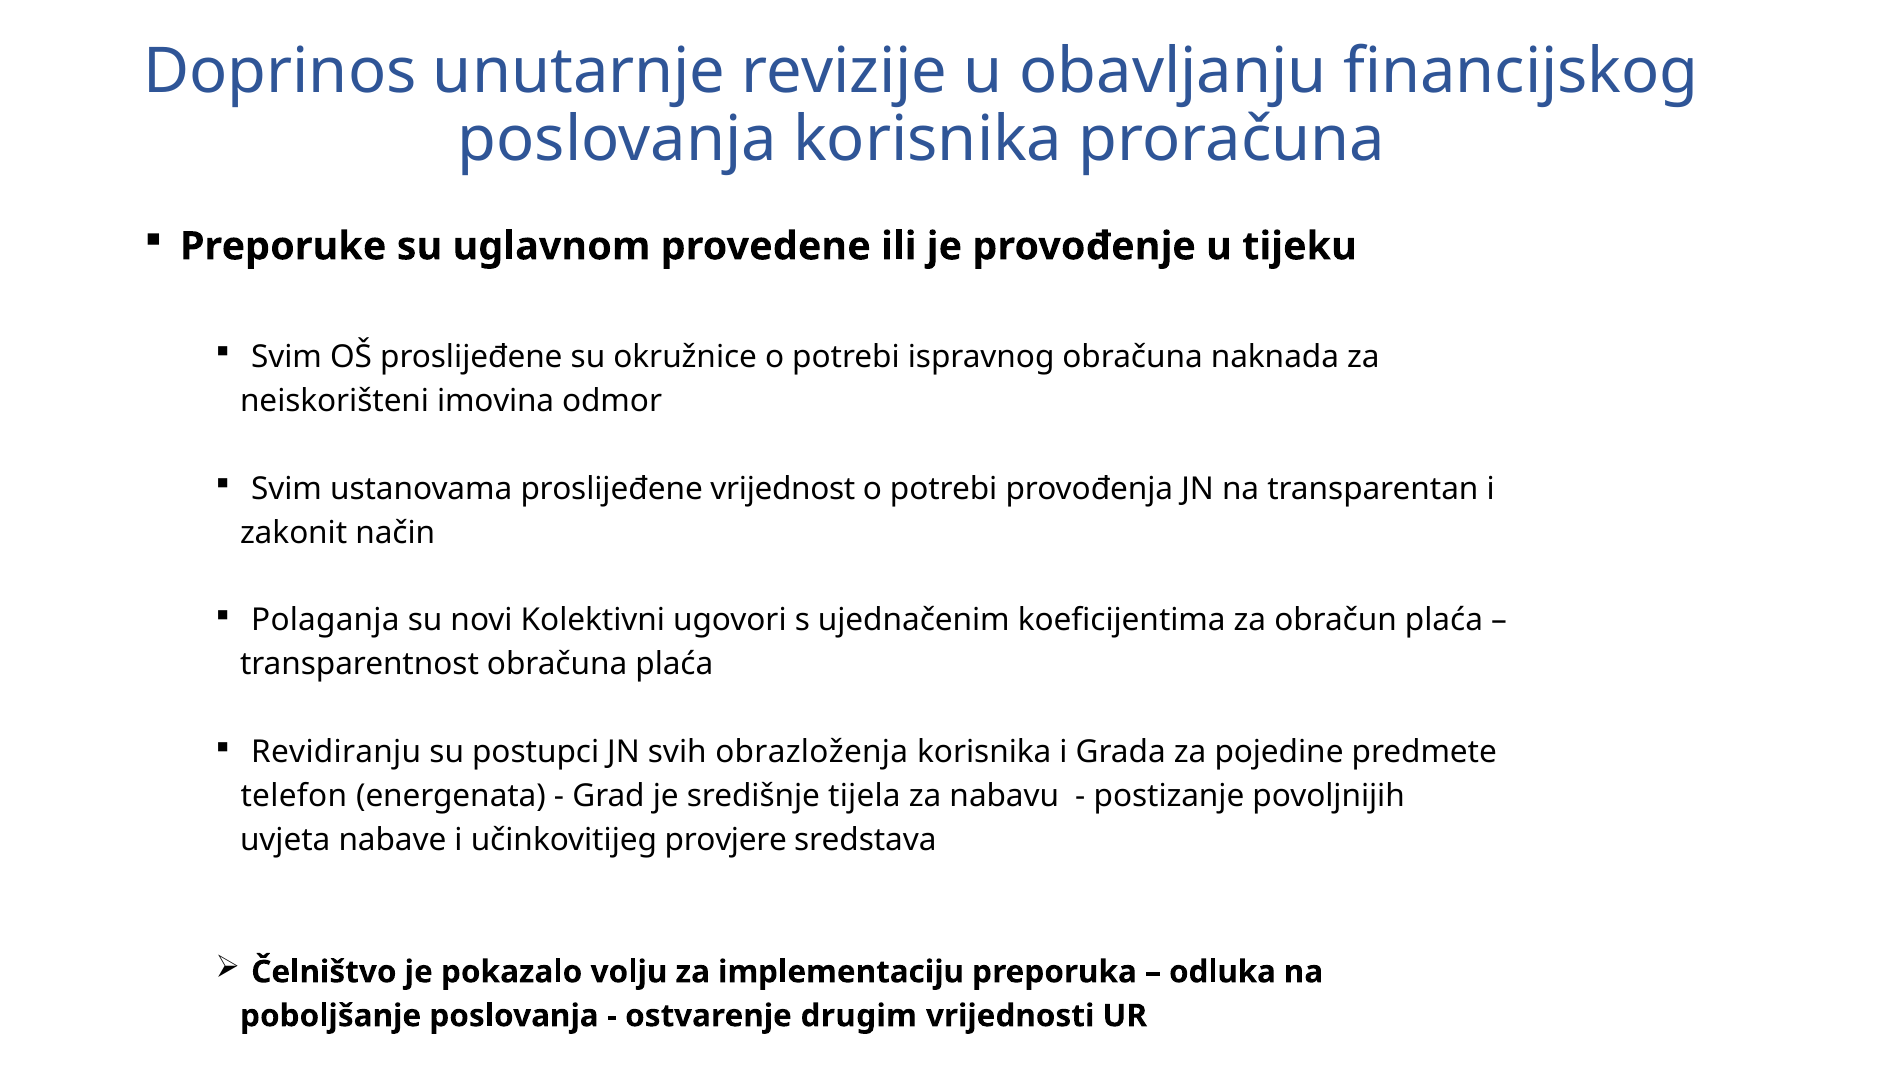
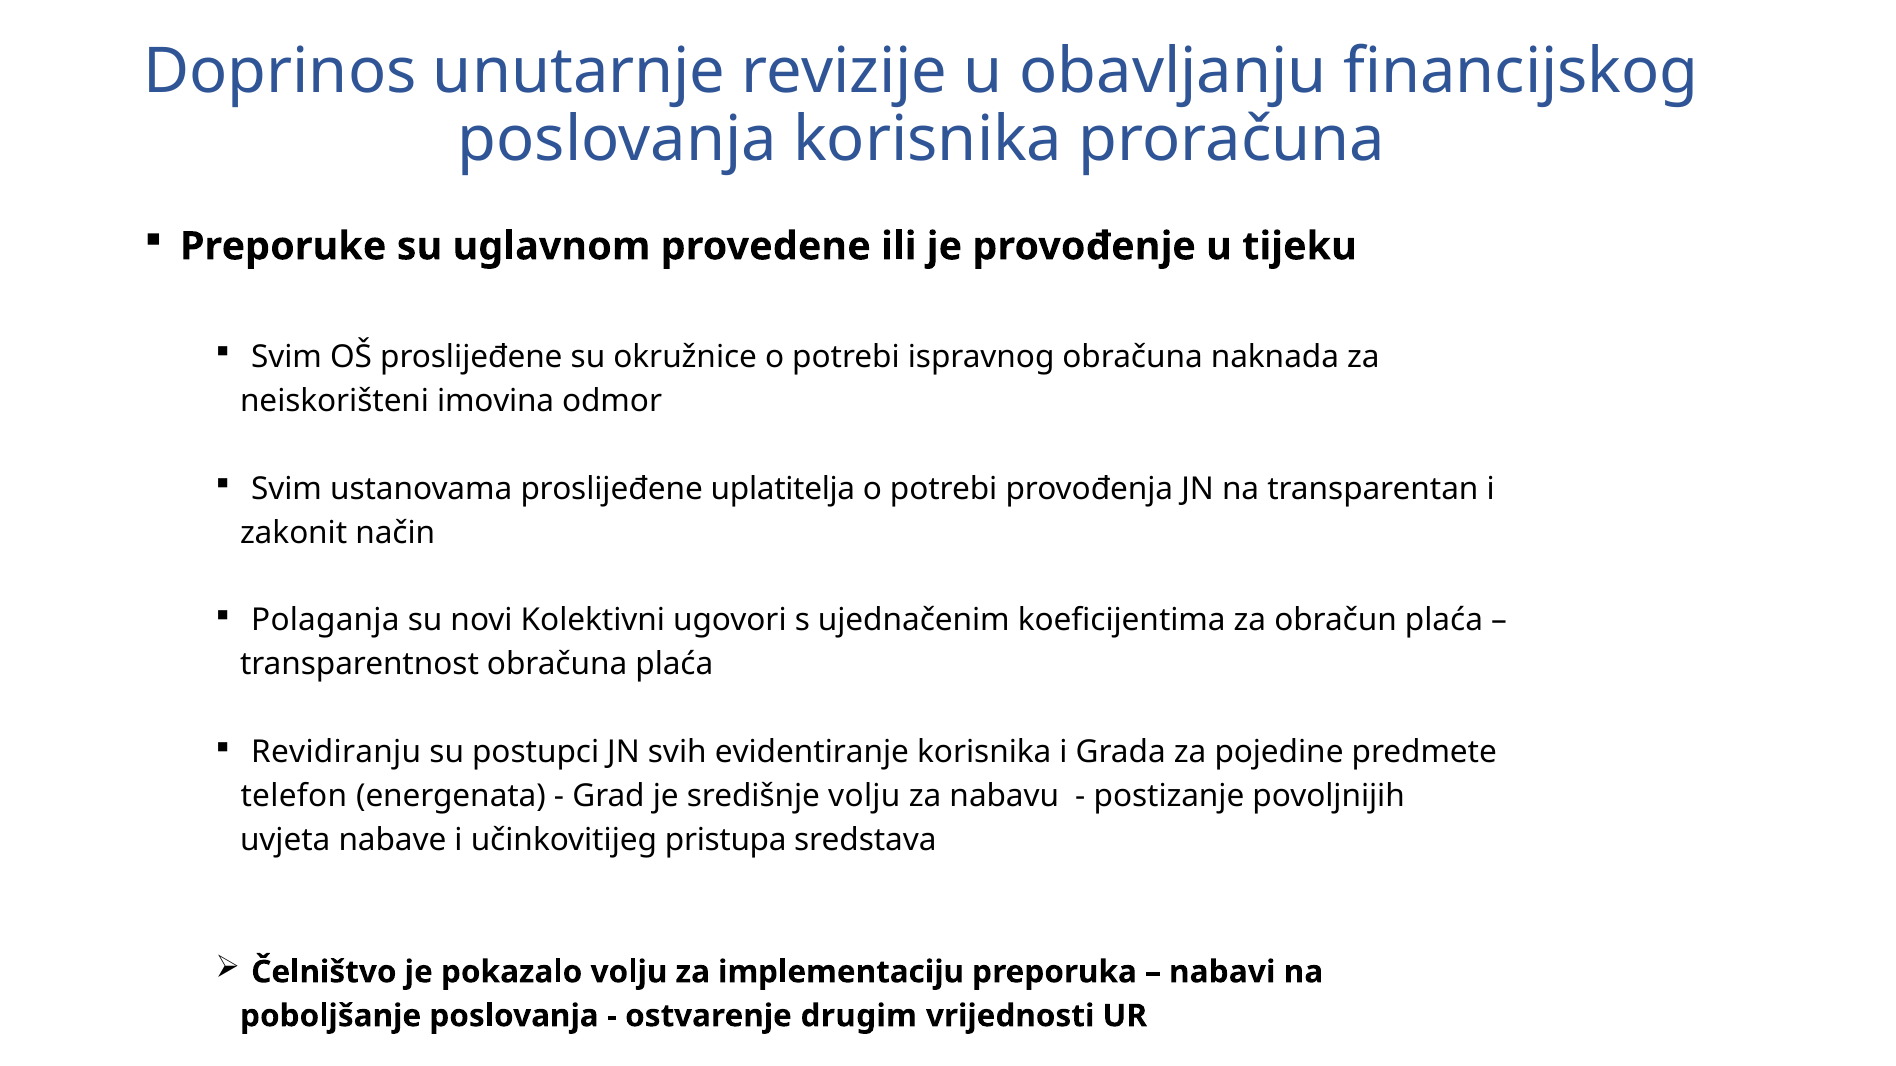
vrijednost: vrijednost -> uplatitelja (783, 489)
obrazloženja: obrazloženja -> evidentiranje (812, 753)
središnje tijela: tijela -> volju (864, 797)
provjere: provjere -> pristupa (726, 841)
odluka: odluka -> nabavi (1222, 972)
